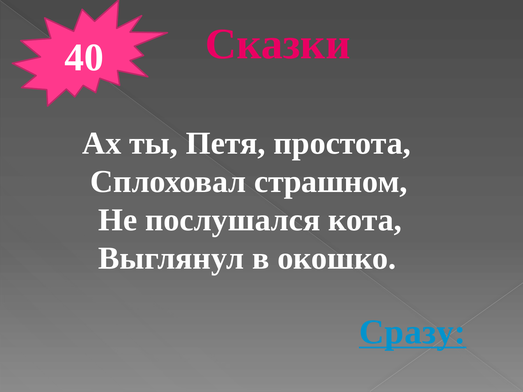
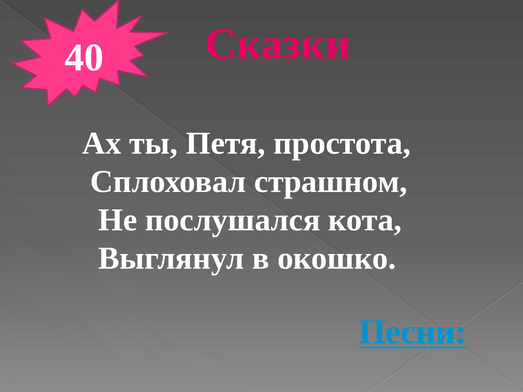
Сразу: Сразу -> Песни (413, 332)
